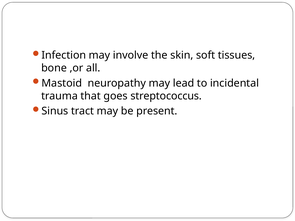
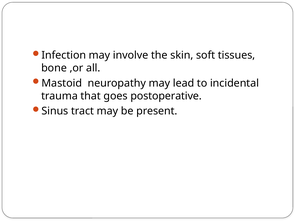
streptococcus: streptococcus -> postoperative (166, 96)
